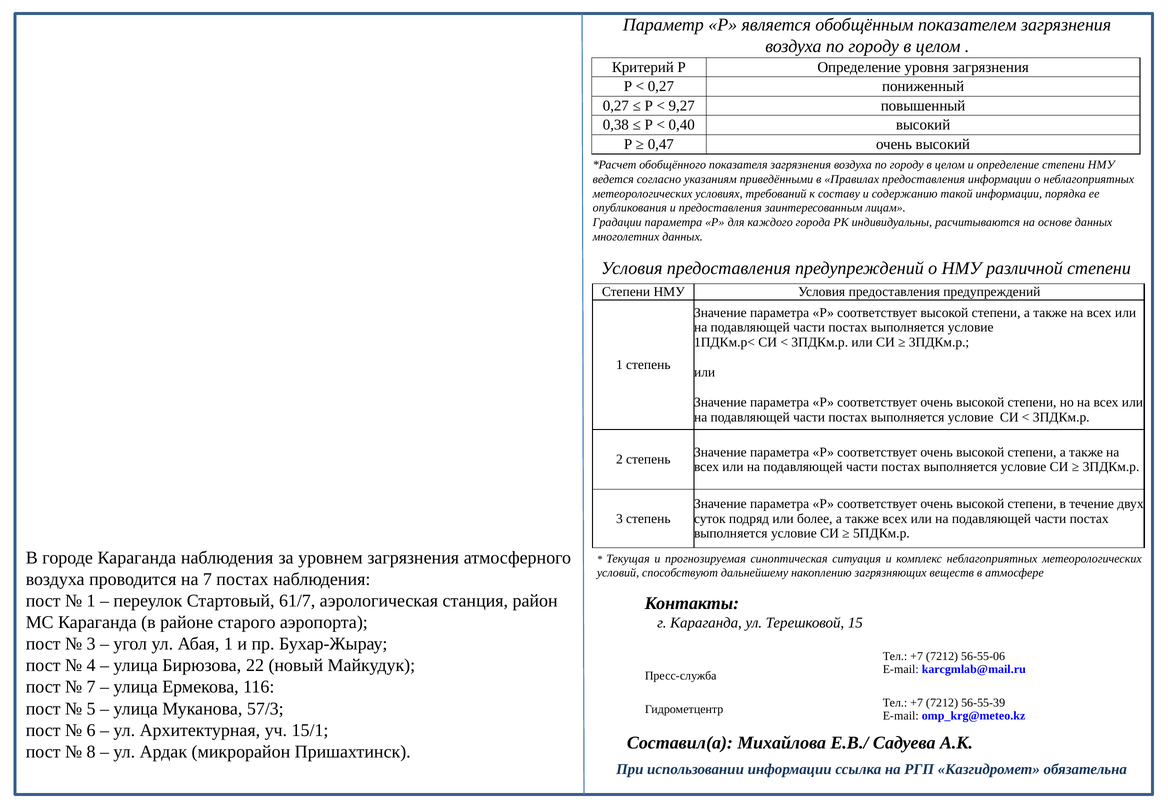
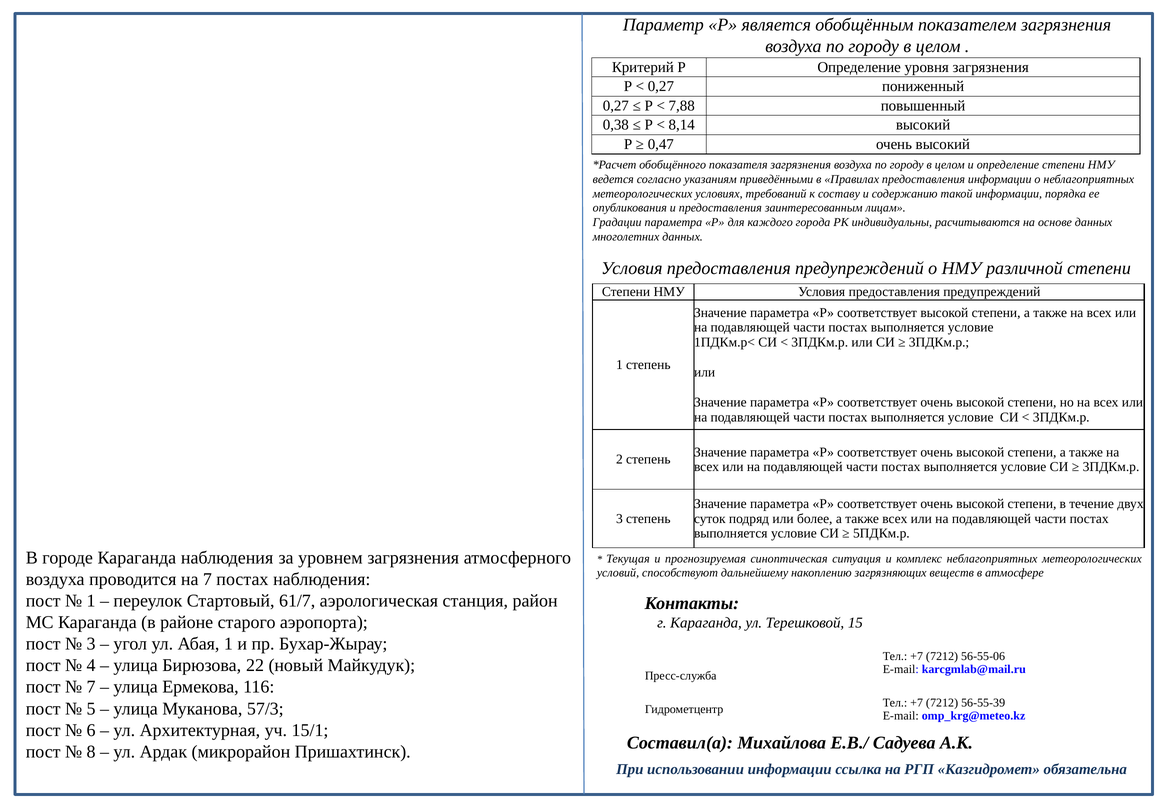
9,27: 9,27 -> 7,88 (682, 106)
0,40: 0,40 -> 8,14 (682, 125)
